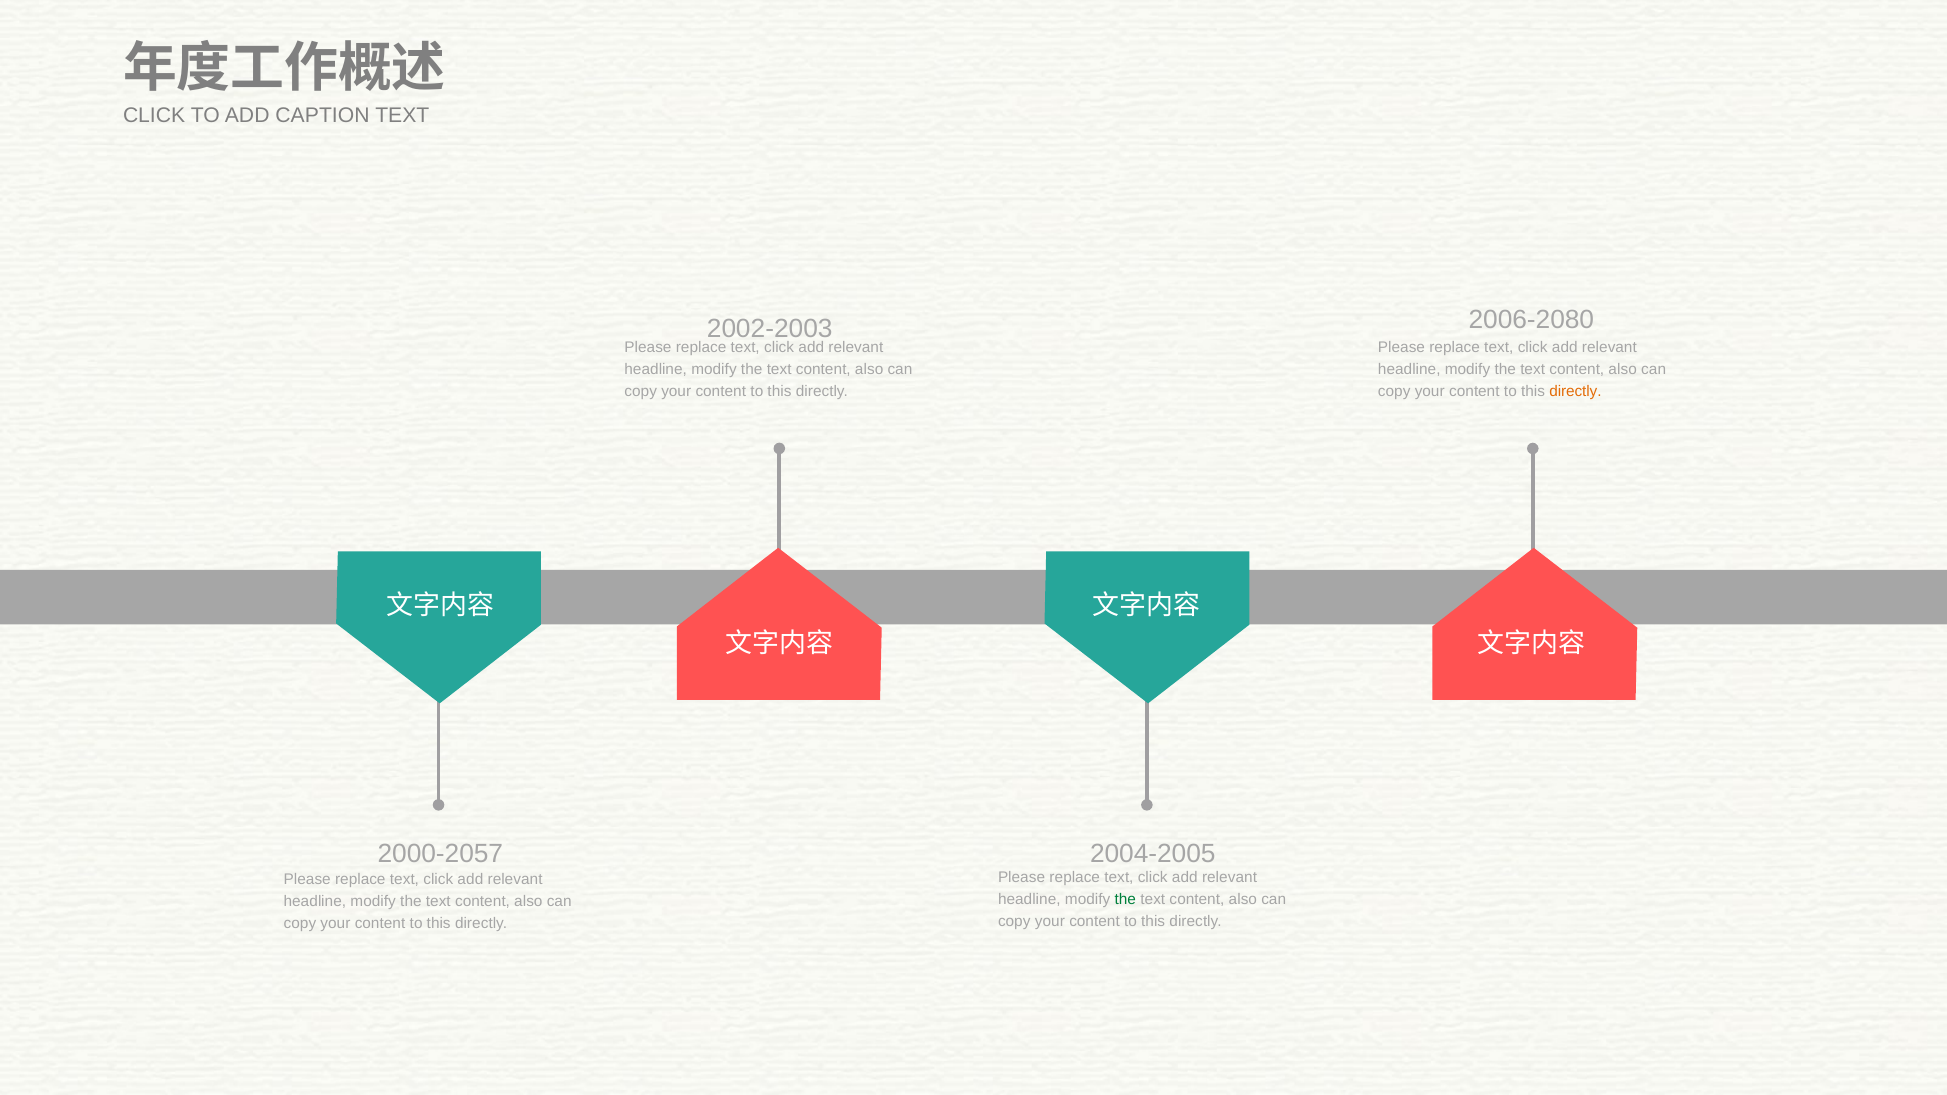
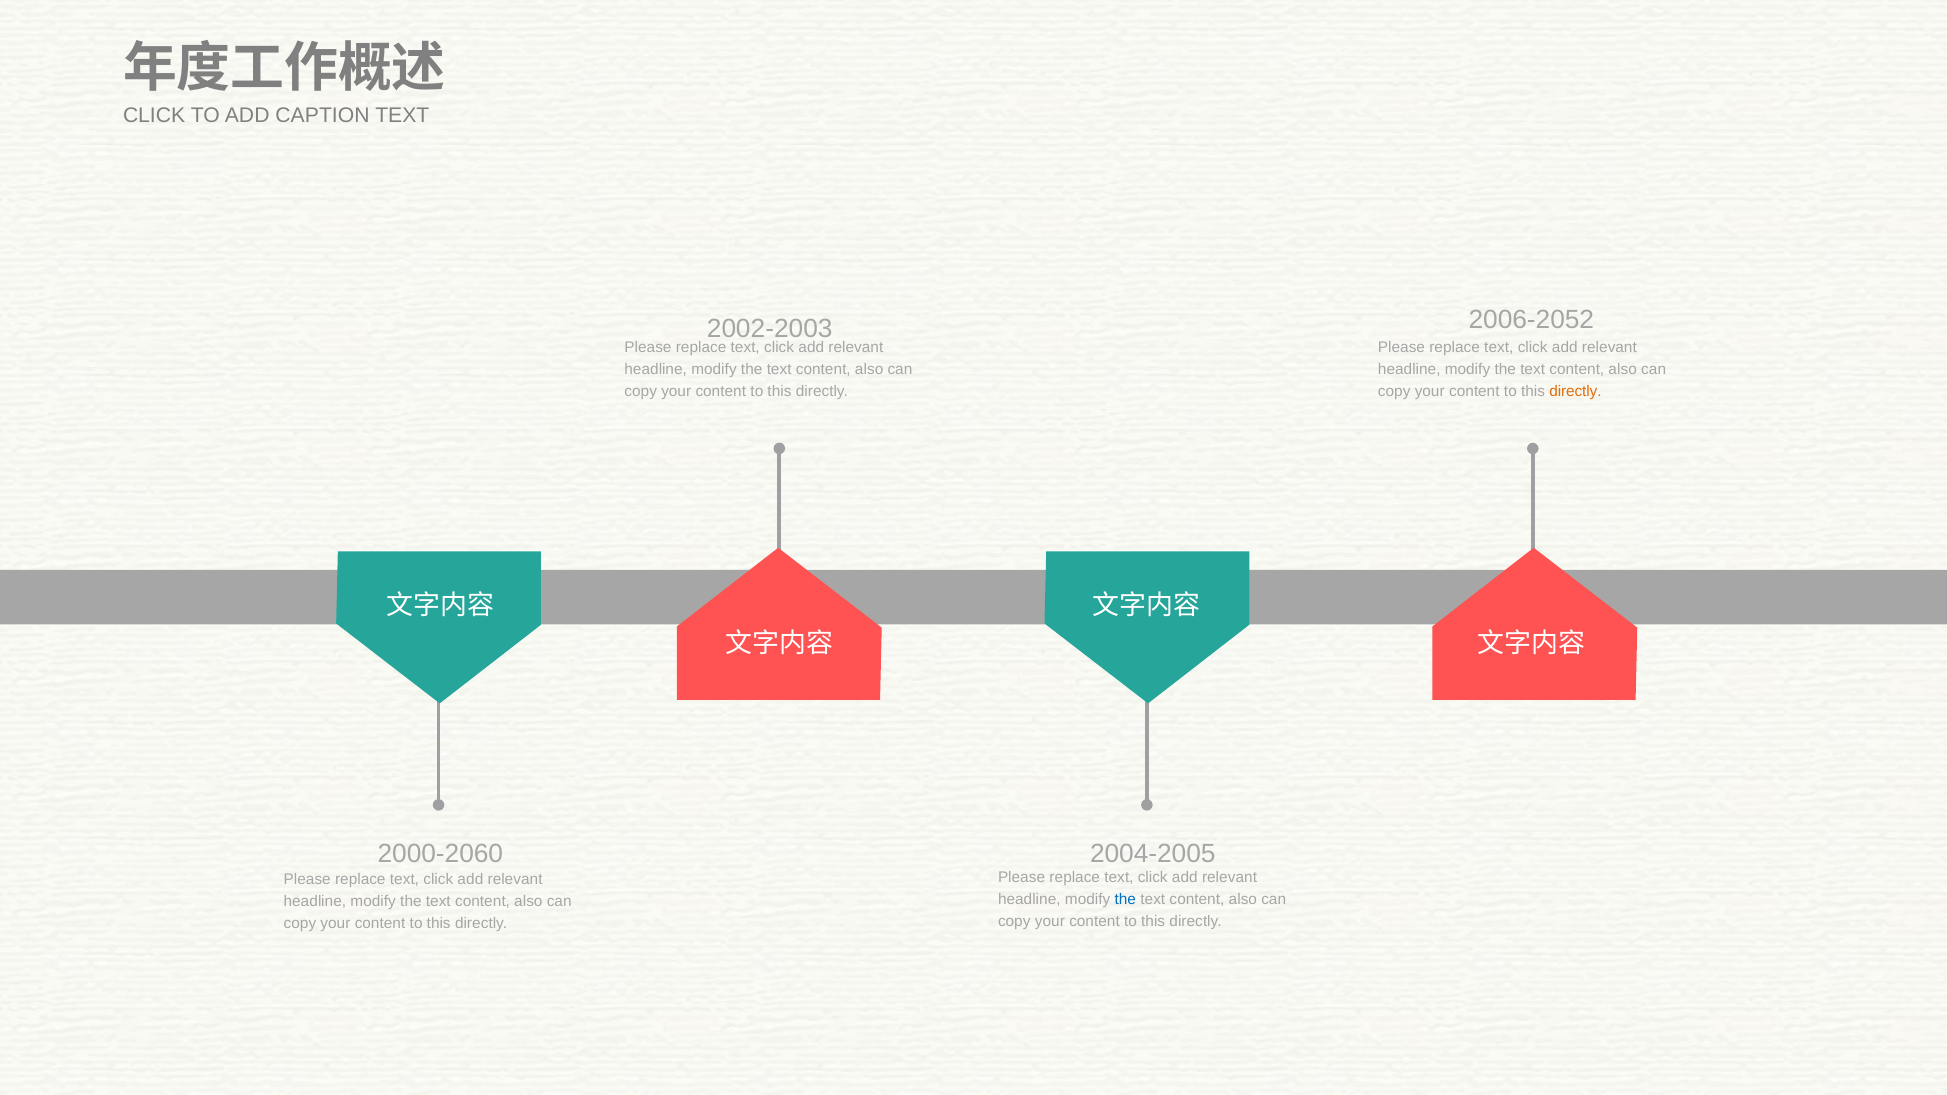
2006-2080: 2006-2080 -> 2006-2052 (1531, 320)
2000-2057: 2000-2057 -> 2000-2060 (440, 854)
the colour: green -> blue (1125, 900)
